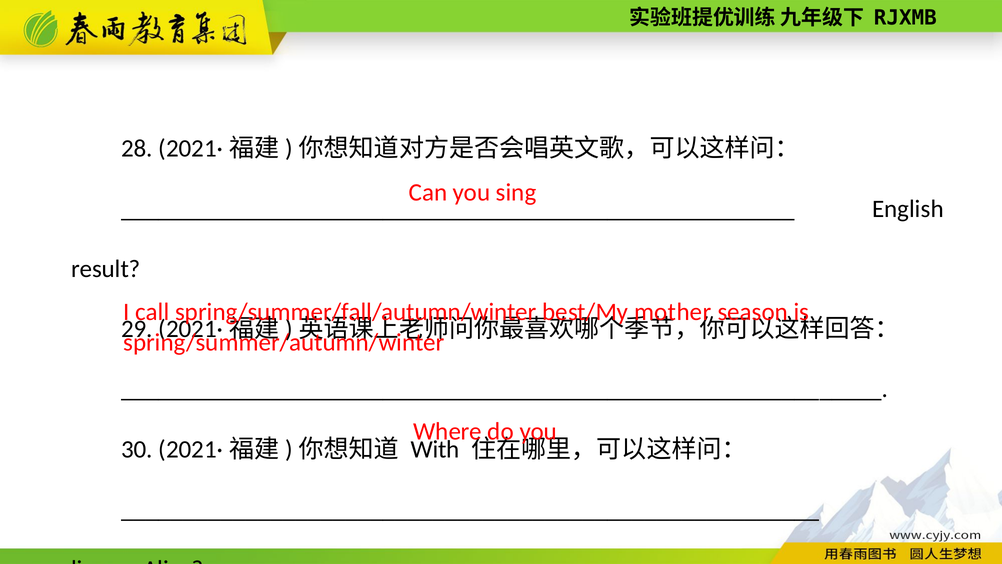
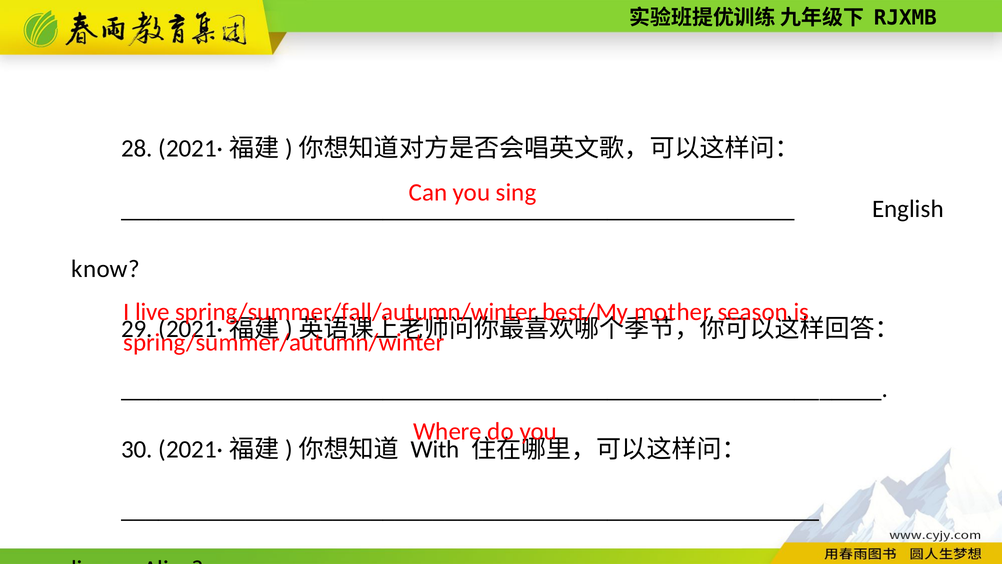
result: result -> know (106, 269)
call: call -> live (152, 312)
